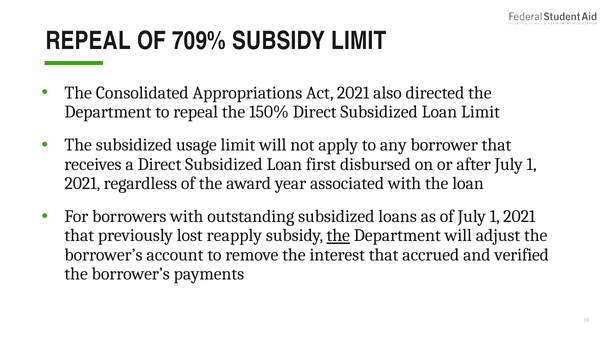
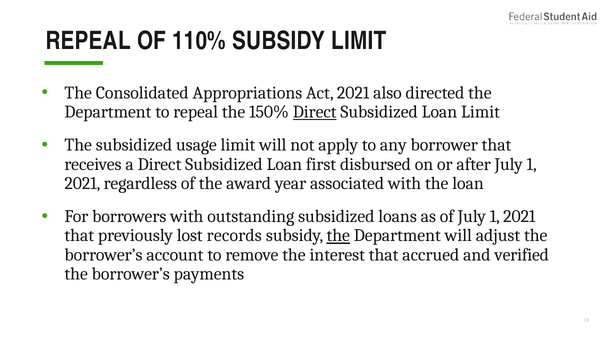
709%: 709% -> 110% (199, 41)
Direct underline: none -> present (315, 112)
reapply: reapply -> records (234, 236)
